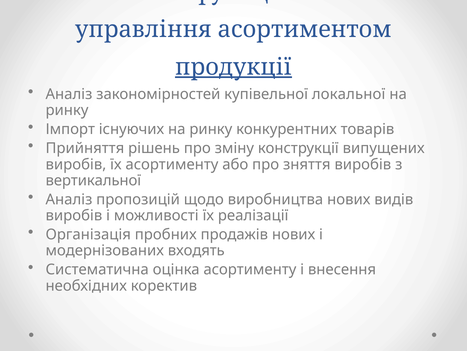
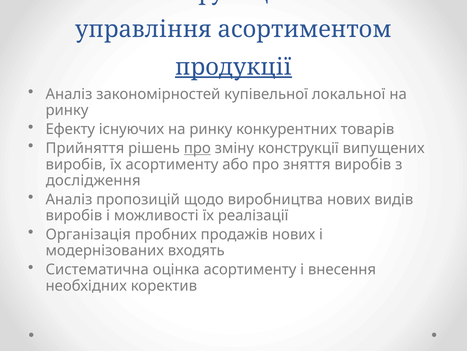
Імпорт: Імпорт -> Ефекту (70, 129)
про underline: none -> present (197, 148)
вертикальної: вертикальної -> дослідження (93, 180)
